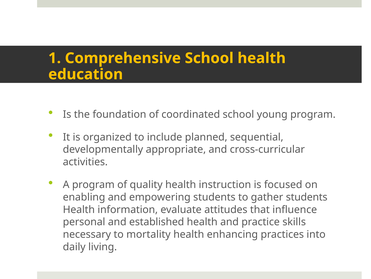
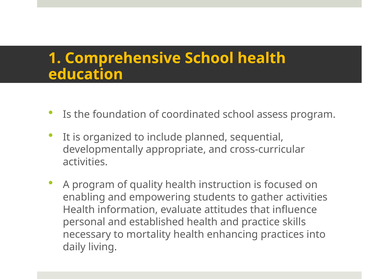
young: young -> assess (272, 114)
gather students: students -> activities (307, 197)
